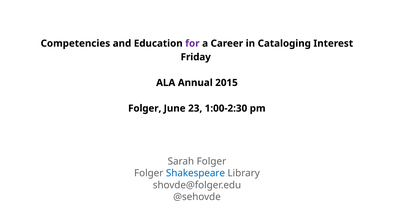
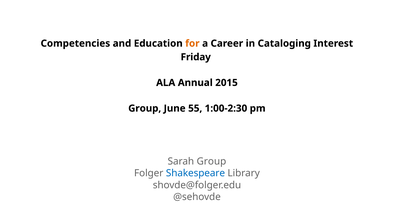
for colour: purple -> orange (192, 43)
Folger: Folger -> Group (145, 108)
23: 23 -> 55 (195, 108)
Sarah Folger: Folger -> Group (211, 161)
